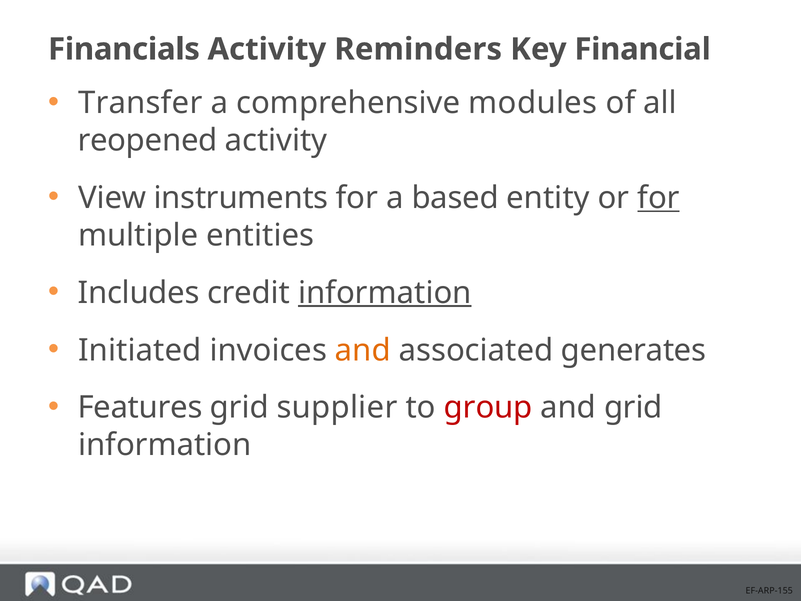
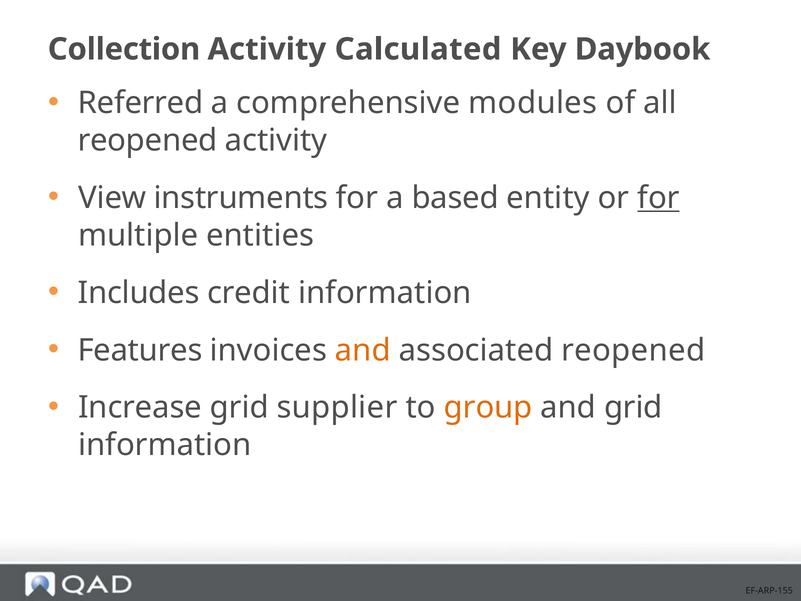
Financials: Financials -> Collection (124, 49)
Reminders: Reminders -> Calculated (418, 49)
Financial: Financial -> Daybook (643, 49)
Transfer: Transfer -> Referred (141, 103)
information underline: present -> none (385, 293)
Initiated: Initiated -> Features (140, 350)
associated generates: generates -> reopened (633, 350)
Features: Features -> Increase (140, 407)
group colour: red -> orange (488, 407)
